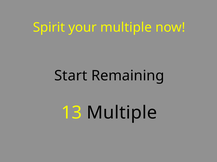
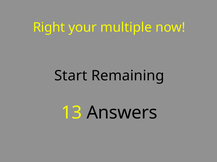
Spirit: Spirit -> Right (49, 27)
13 Multiple: Multiple -> Answers (122, 113)
